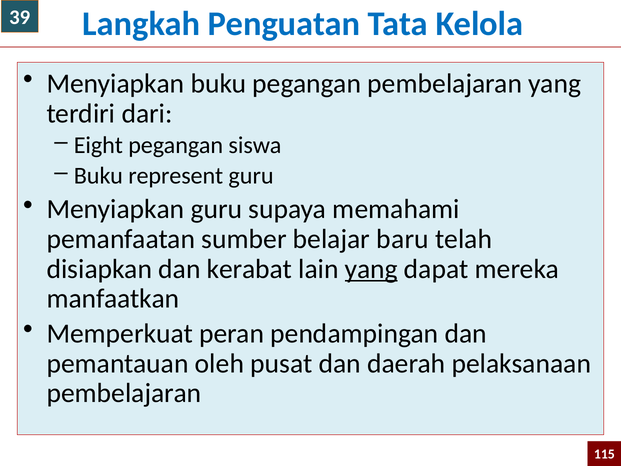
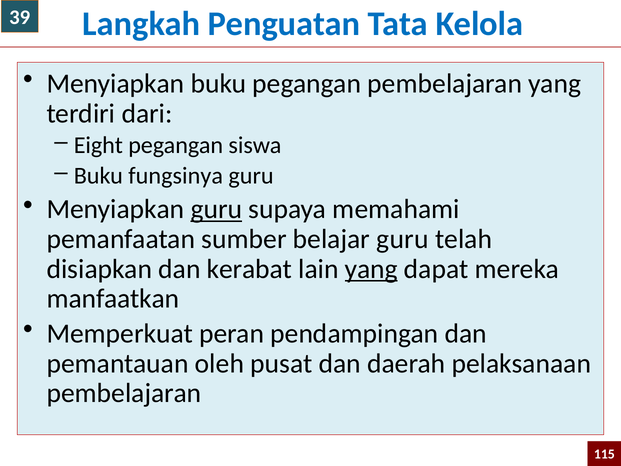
represent: represent -> fungsinya (176, 176)
guru underline: none -> present (216, 209)
belajar baru: baru -> guru (403, 239)
